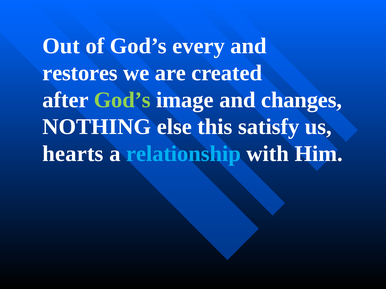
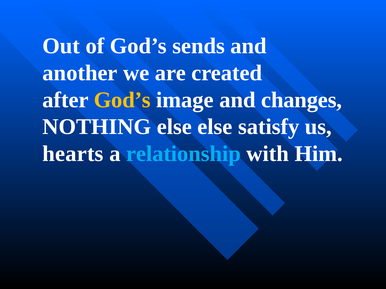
every: every -> sends (199, 46)
restores: restores -> another (80, 73)
God’s colour: light green -> yellow (122, 100)
else this: this -> else (215, 127)
